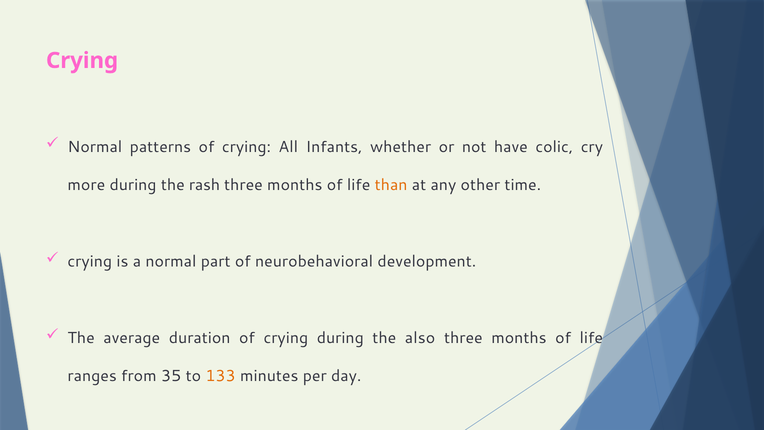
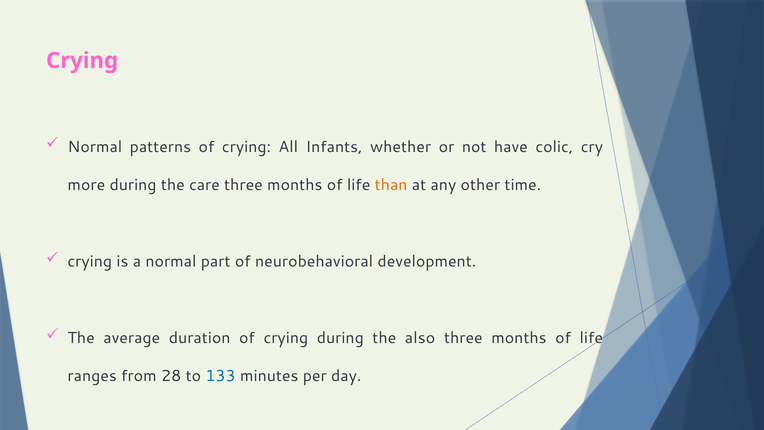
rash: rash -> care (204, 185)
35: 35 -> 28 (171, 376)
133 colour: orange -> blue (221, 376)
